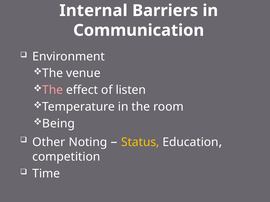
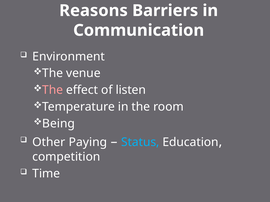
Internal: Internal -> Reasons (93, 11)
Noting: Noting -> Paying (88, 142)
Status colour: yellow -> light blue (140, 142)
